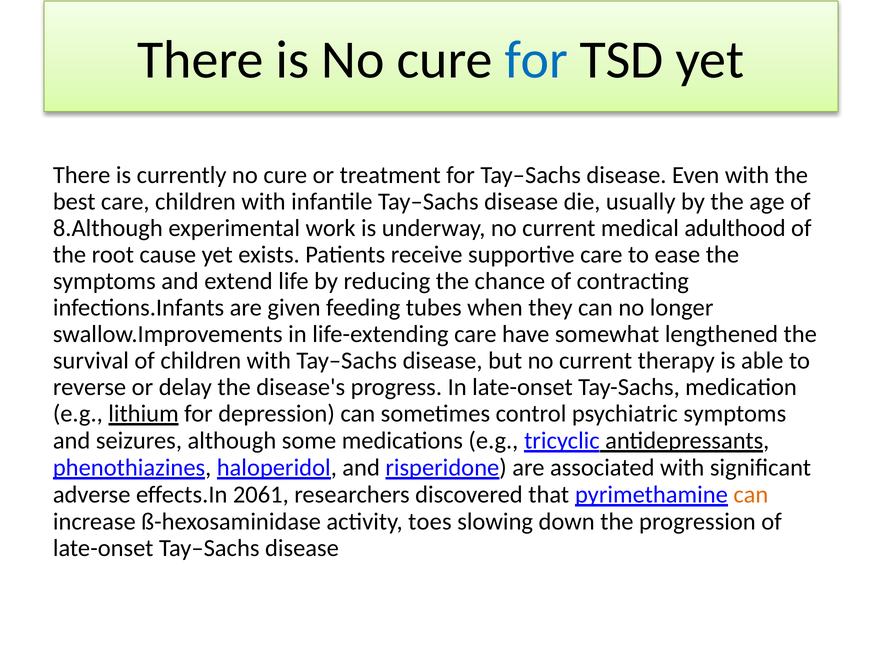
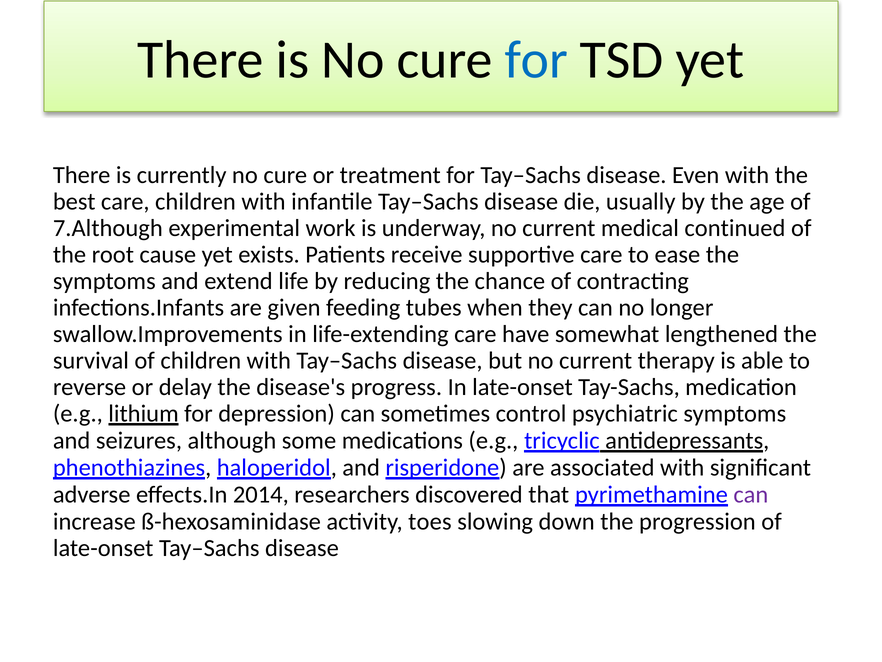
8.Although: 8.Although -> 7.Although (108, 228)
adulthood: adulthood -> continued (735, 228)
2061: 2061 -> 2014 (261, 494)
can colour: orange -> purple (751, 494)
